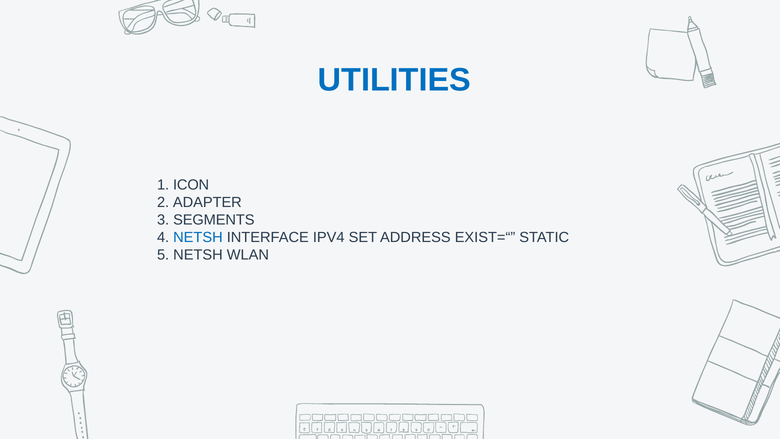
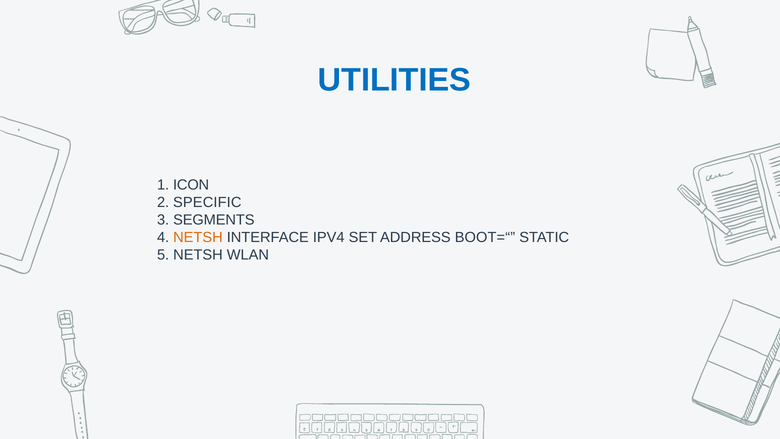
ADAPTER: ADAPTER -> SPECIFIC (207, 202)
NETSH colour: blue -> orange (198, 237)
EXIST=“: EXIST=“ -> BOOT=“ (485, 237)
